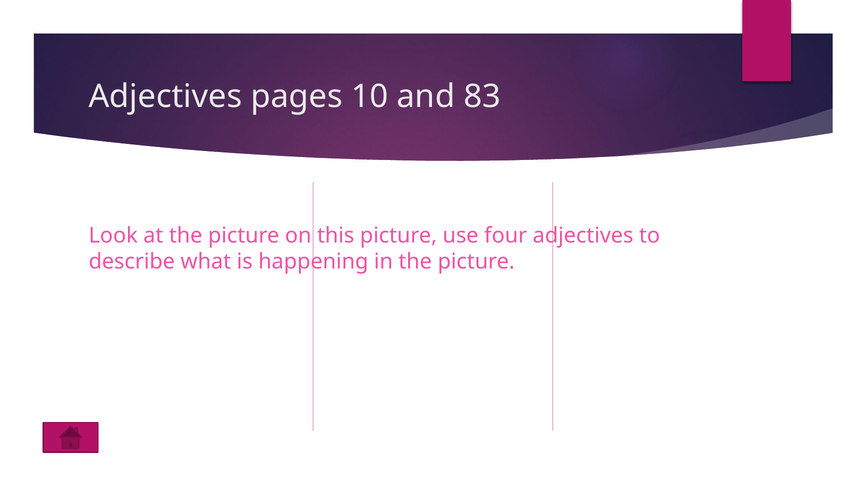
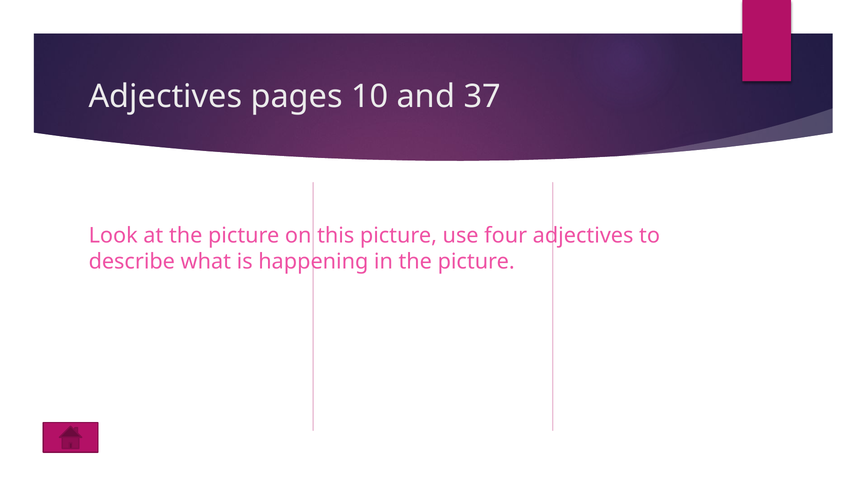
83: 83 -> 37 (482, 97)
